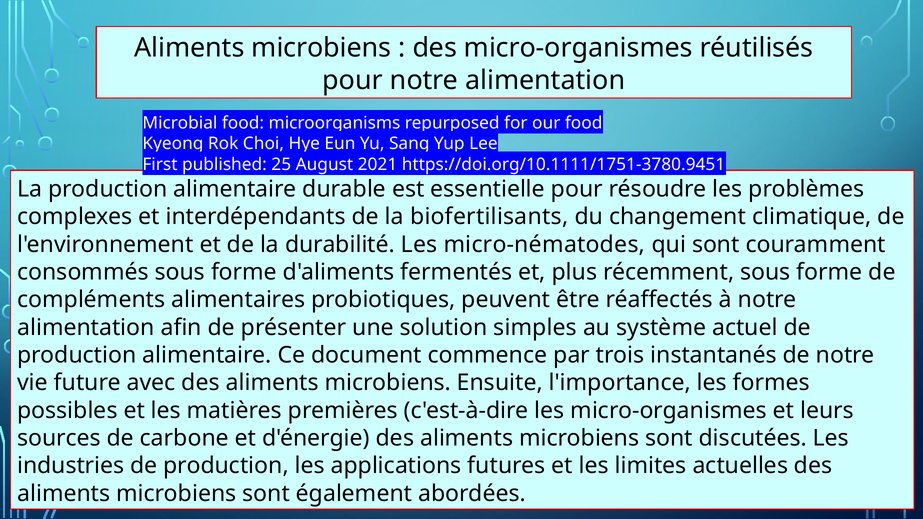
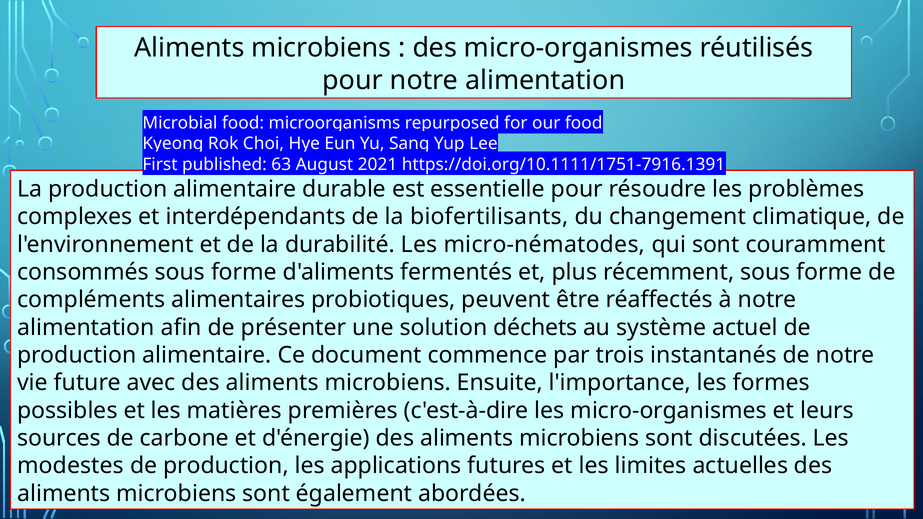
25: 25 -> 63 (281, 164)
https://doi.org/10.1111/1751-3780.9451: https://doi.org/10.1111/1751-3780.9451 -> https://doi.org/10.1111/1751-7916.1391 (564, 164)
simples: simples -> déchets (535, 328)
industries: industries -> modestes (71, 466)
